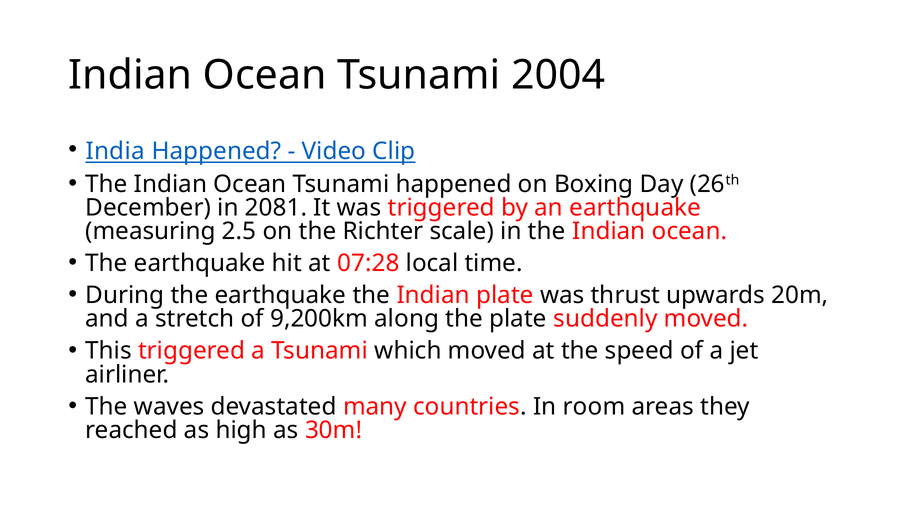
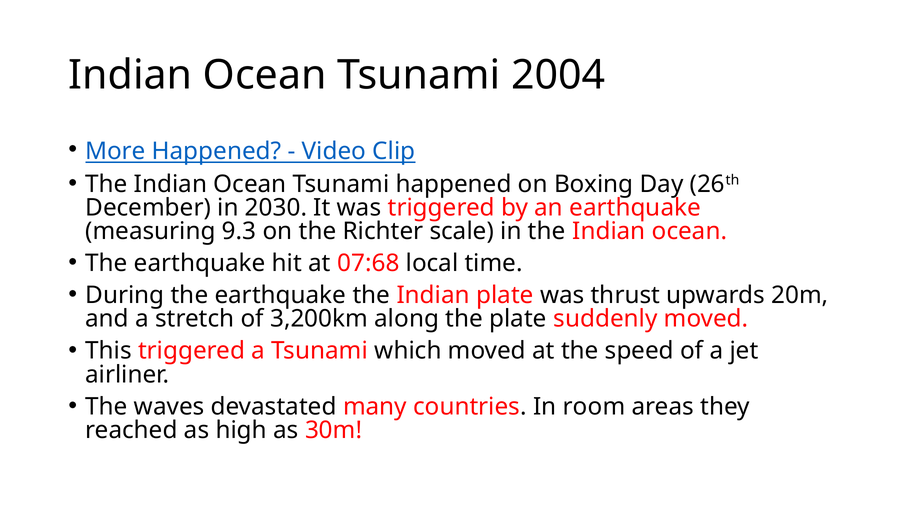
India: India -> More (115, 151)
2081: 2081 -> 2030 (276, 208)
2.5: 2.5 -> 9.3 (239, 231)
07:28: 07:28 -> 07:68 (368, 263)
9,200km: 9,200km -> 3,200km (319, 319)
